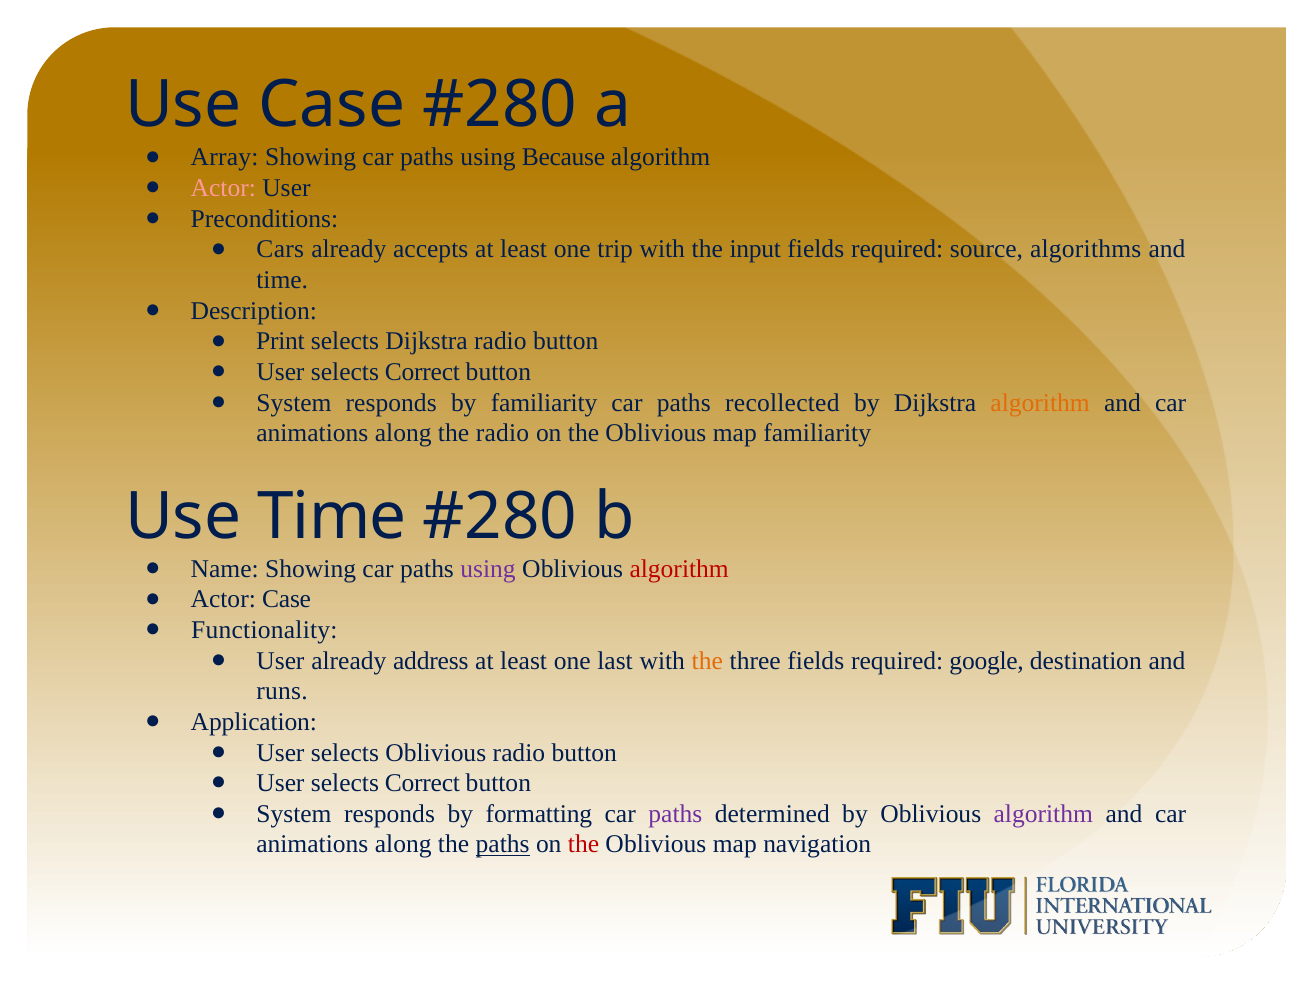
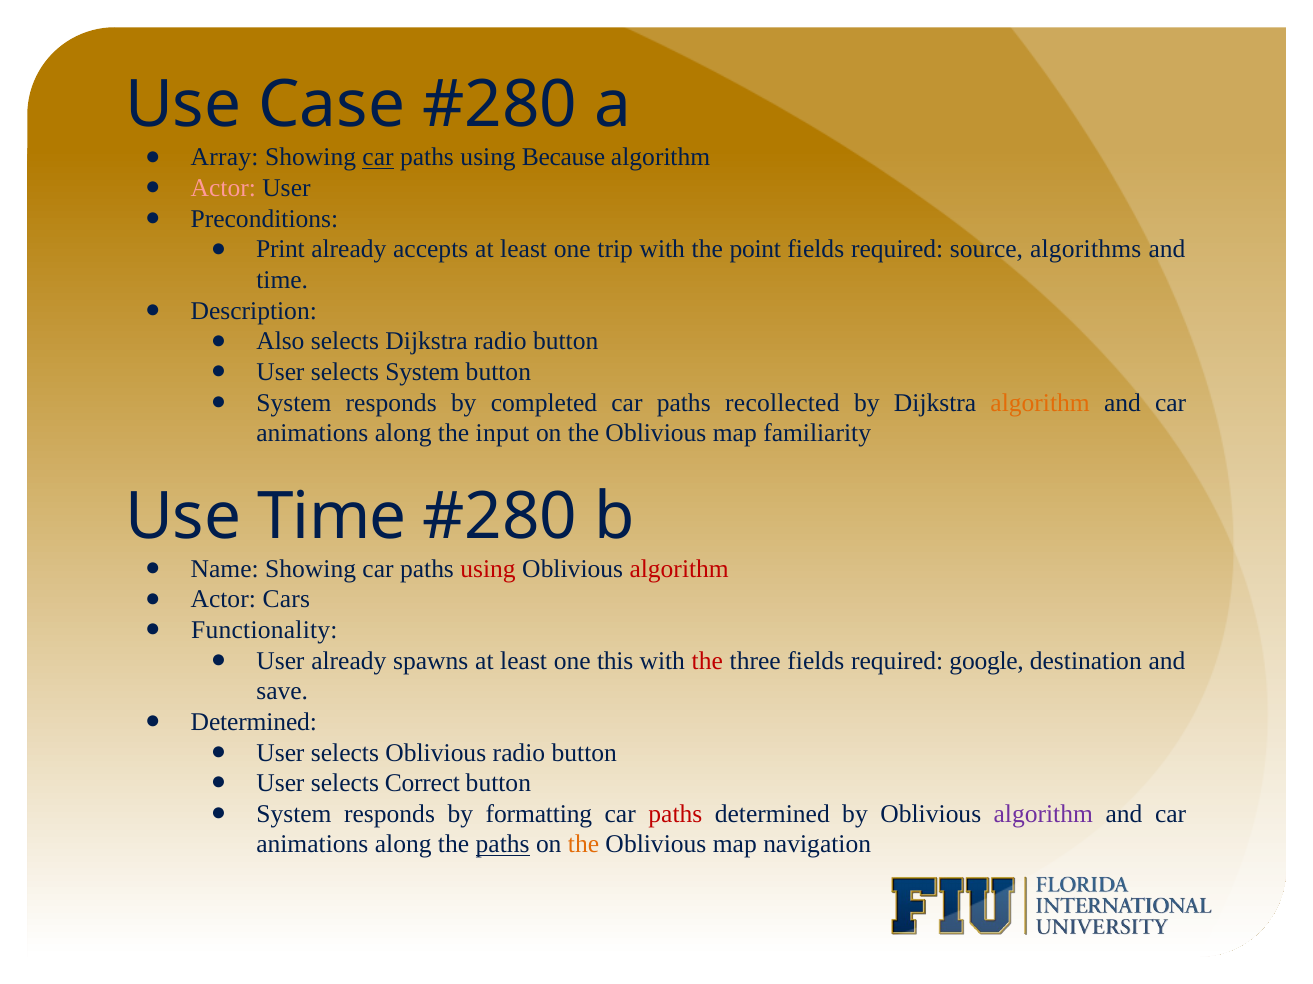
car underline: none -> present (378, 158)
Cars: Cars -> Print (281, 250)
input: input -> point (755, 250)
Print: Print -> Also (280, 342)
Correct: Correct -> System (422, 372)
by familiarity: familiarity -> completed (544, 403)
the radio: radio -> input (502, 434)
using colour: purple -> red (488, 569)
Actor Case: Case -> Cars (286, 600)
address: address -> spawns (431, 661)
last: last -> this (615, 661)
the colour: orange -> red (707, 661)
runs: runs -> save (282, 692)
Application: Application -> Determined (254, 723)
paths colour: purple -> red (675, 814)
the colour: red -> orange (584, 845)
